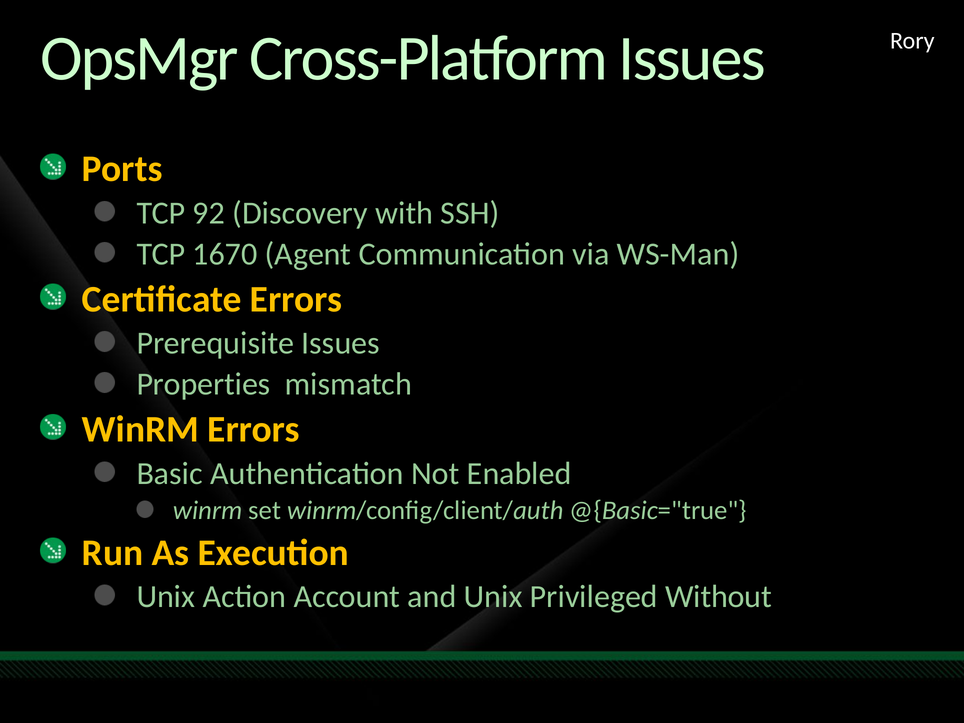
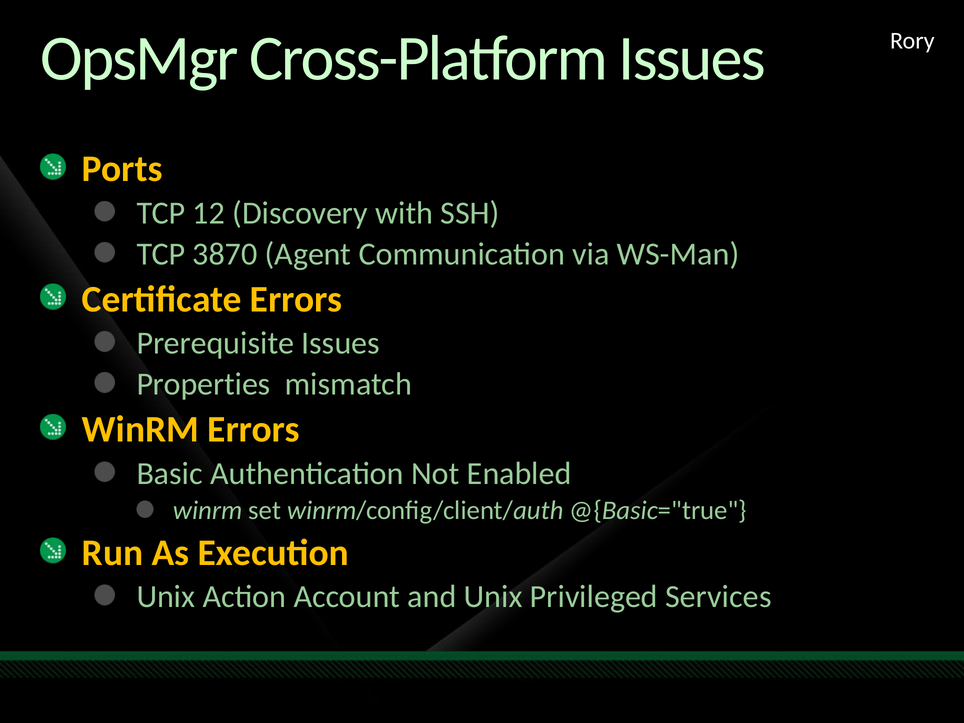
92: 92 -> 12 (209, 213)
1670: 1670 -> 3870 (225, 254)
Without: Without -> Services (718, 597)
